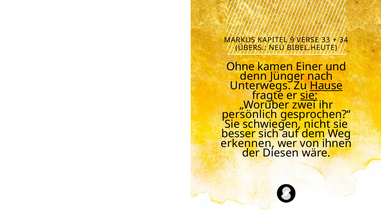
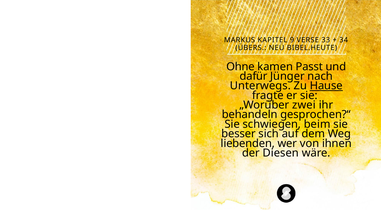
Einer: Einer -> Passt (309, 67)
denn: denn -> dafür (254, 76)
sie underline: present -> none (309, 96)
persönlich: persönlich -> behandeln (250, 115)
nicht: nicht -> beim (317, 124)
erkennen: erkennen -> liebenden (248, 144)
